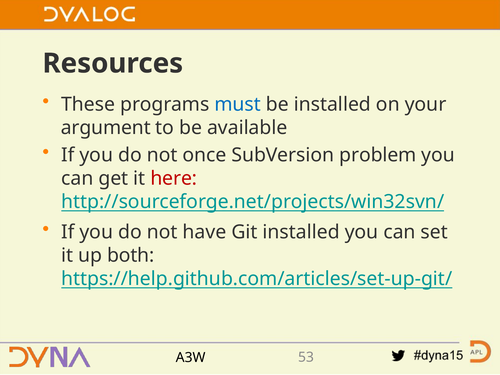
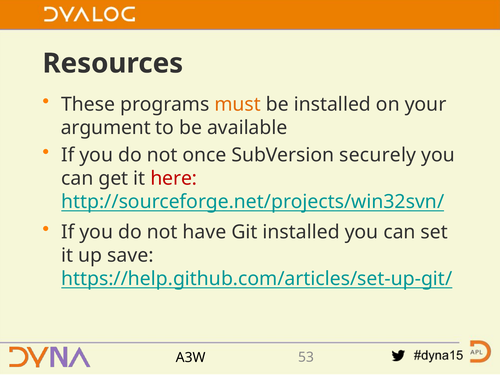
must colour: blue -> orange (238, 105)
problem: problem -> securely (378, 155)
both: both -> save (131, 255)
